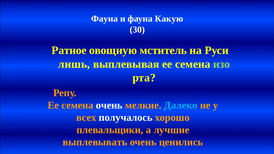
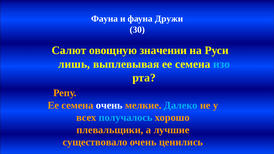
Какую: Какую -> Дружи (169, 19)
Ратное: Ратное -> Салют (69, 50)
мститель: мститель -> значении (163, 50)
изо colour: light green -> light blue (222, 64)
получалось colour: white -> light blue (126, 118)
выплевывать: выплевывать -> существовало (95, 142)
